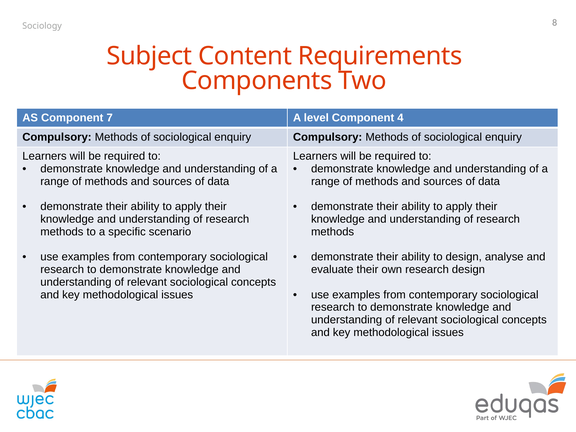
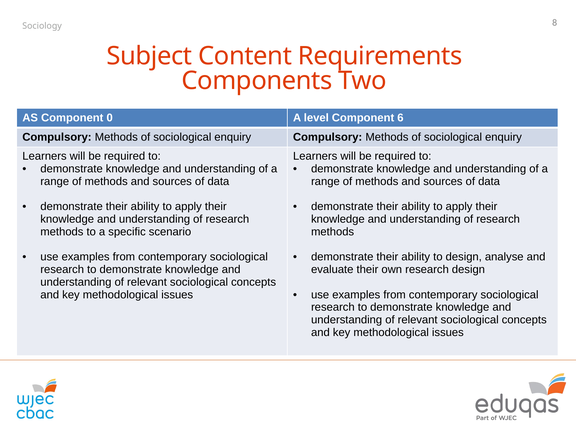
7: 7 -> 0 (110, 118)
4: 4 -> 6 (400, 118)
